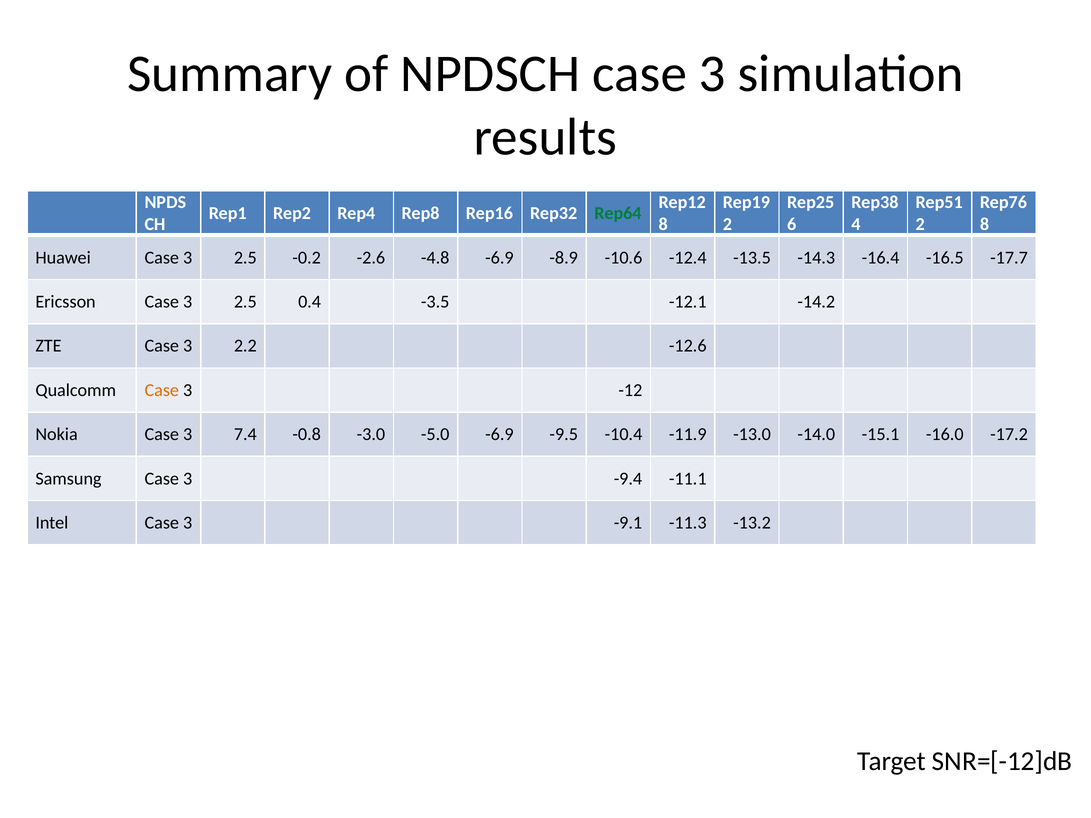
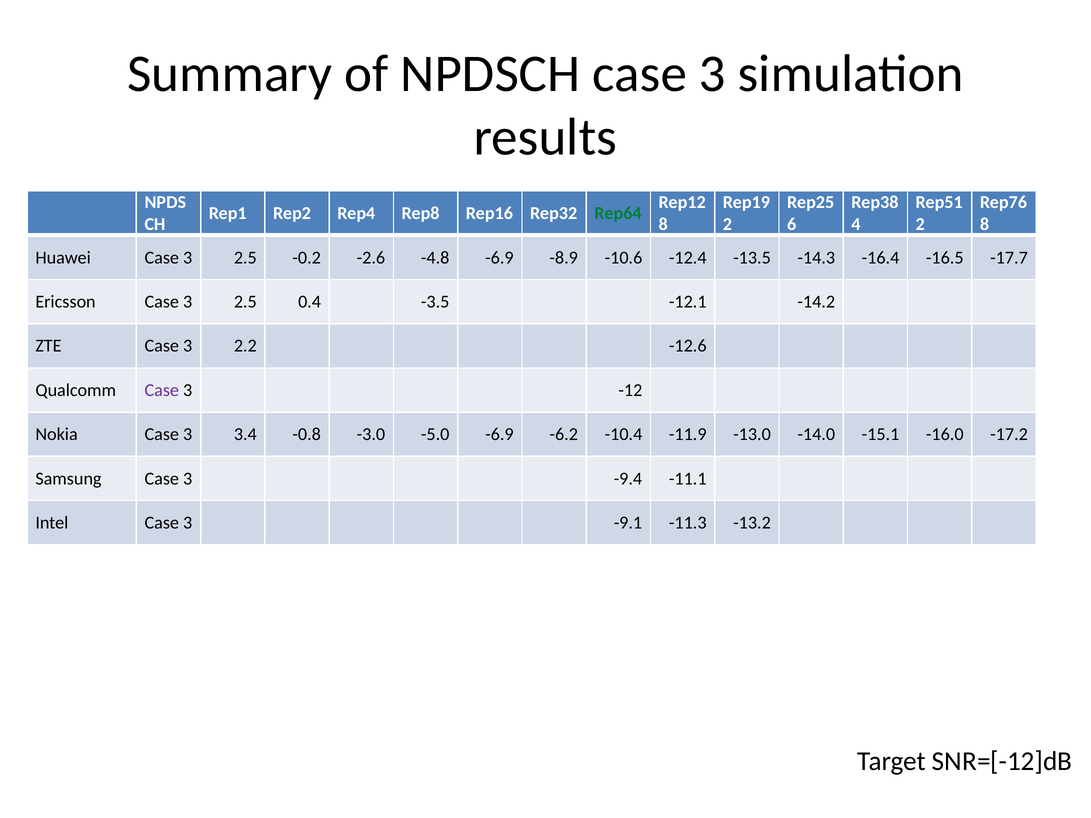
Case colour: orange -> purple (162, 390)
7.4: 7.4 -> 3.4 (245, 435)
-9.5: -9.5 -> -6.2 (564, 435)
